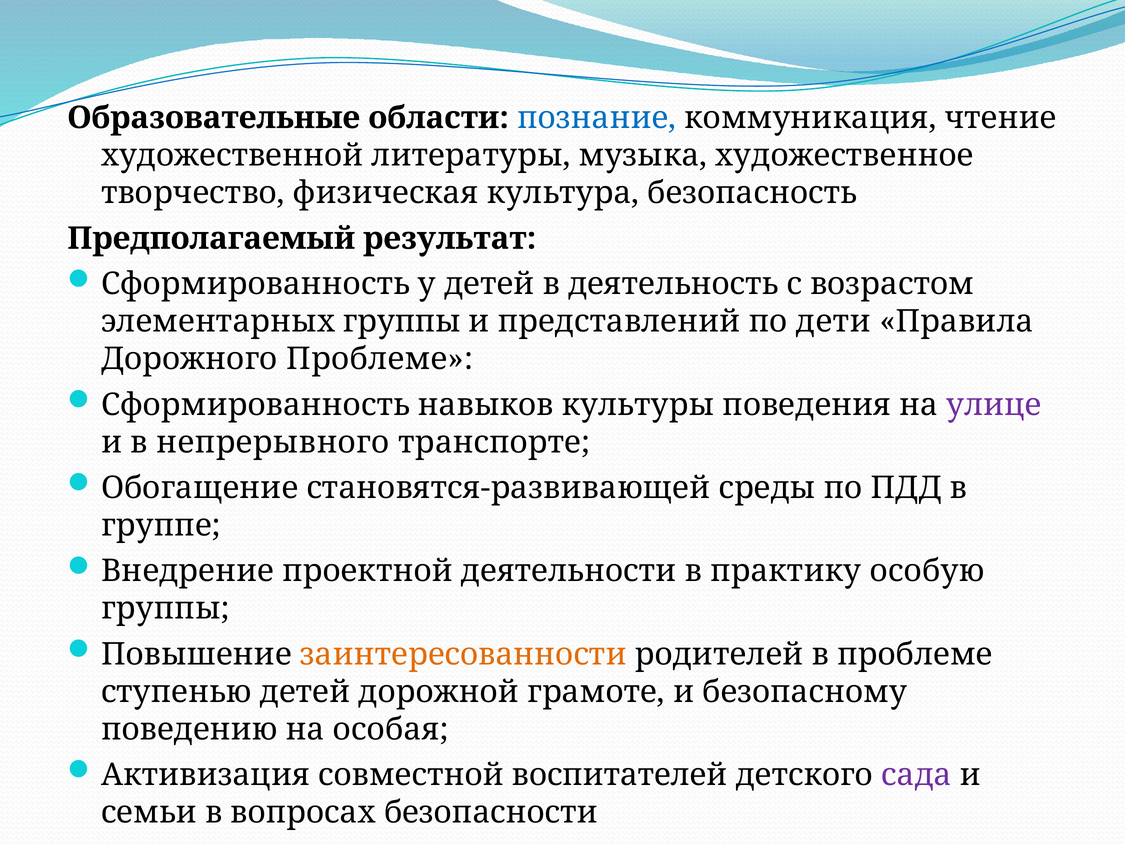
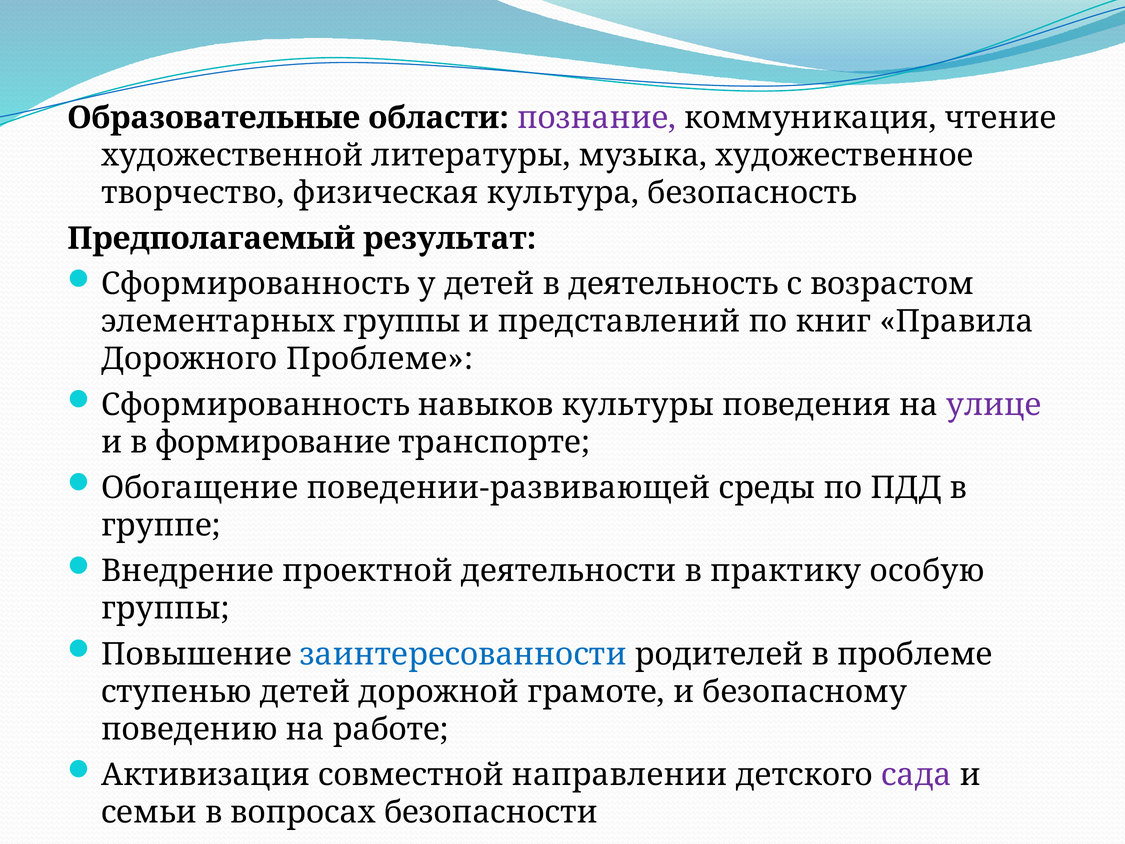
познание colour: blue -> purple (597, 118)
дети: дети -> книг (833, 322)
непрерывного: непрерывного -> формирование (273, 442)
становятся-развивающей: становятся-развивающей -> поведении-развивающей (508, 488)
заинтересованности colour: orange -> blue (463, 654)
особая: особая -> работе (391, 729)
воспитателей: воспитателей -> направлении (620, 775)
